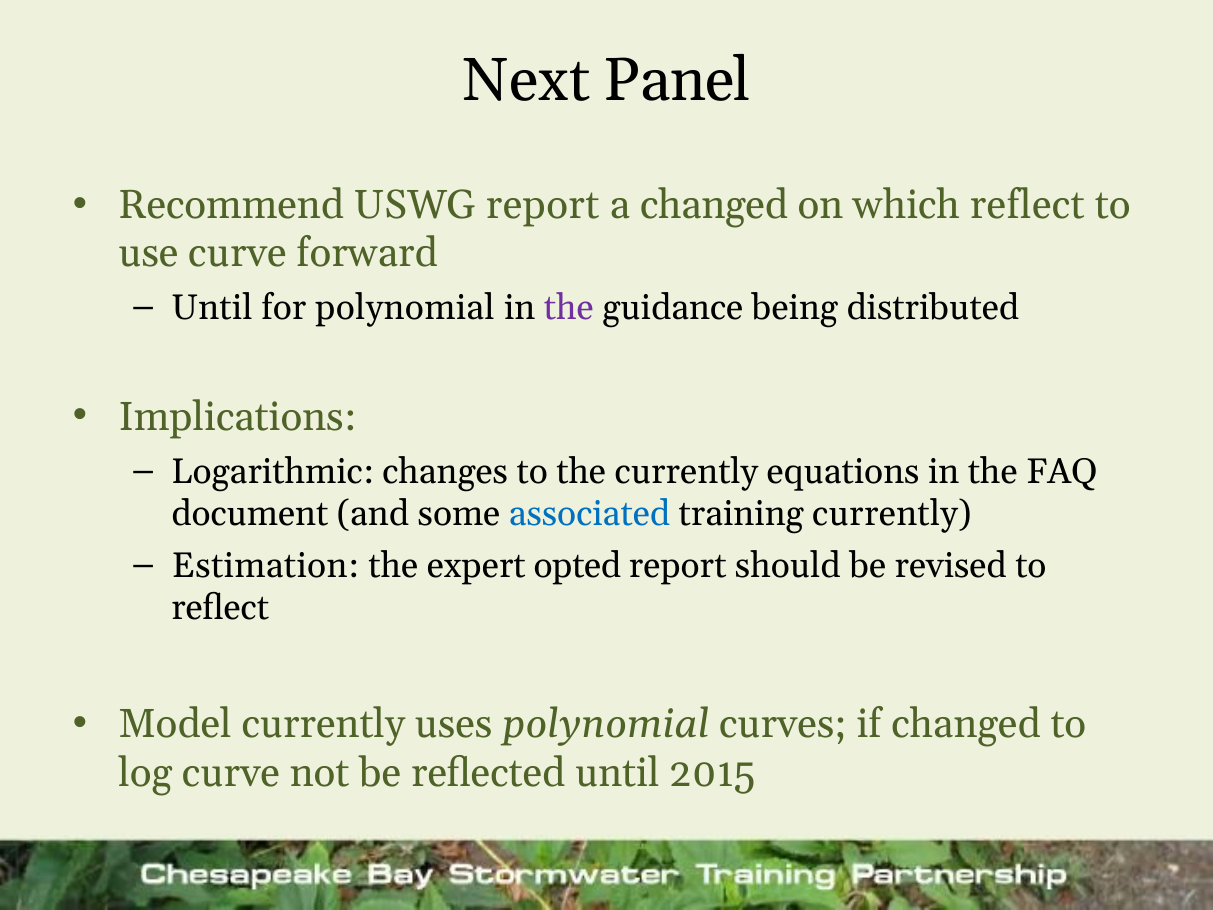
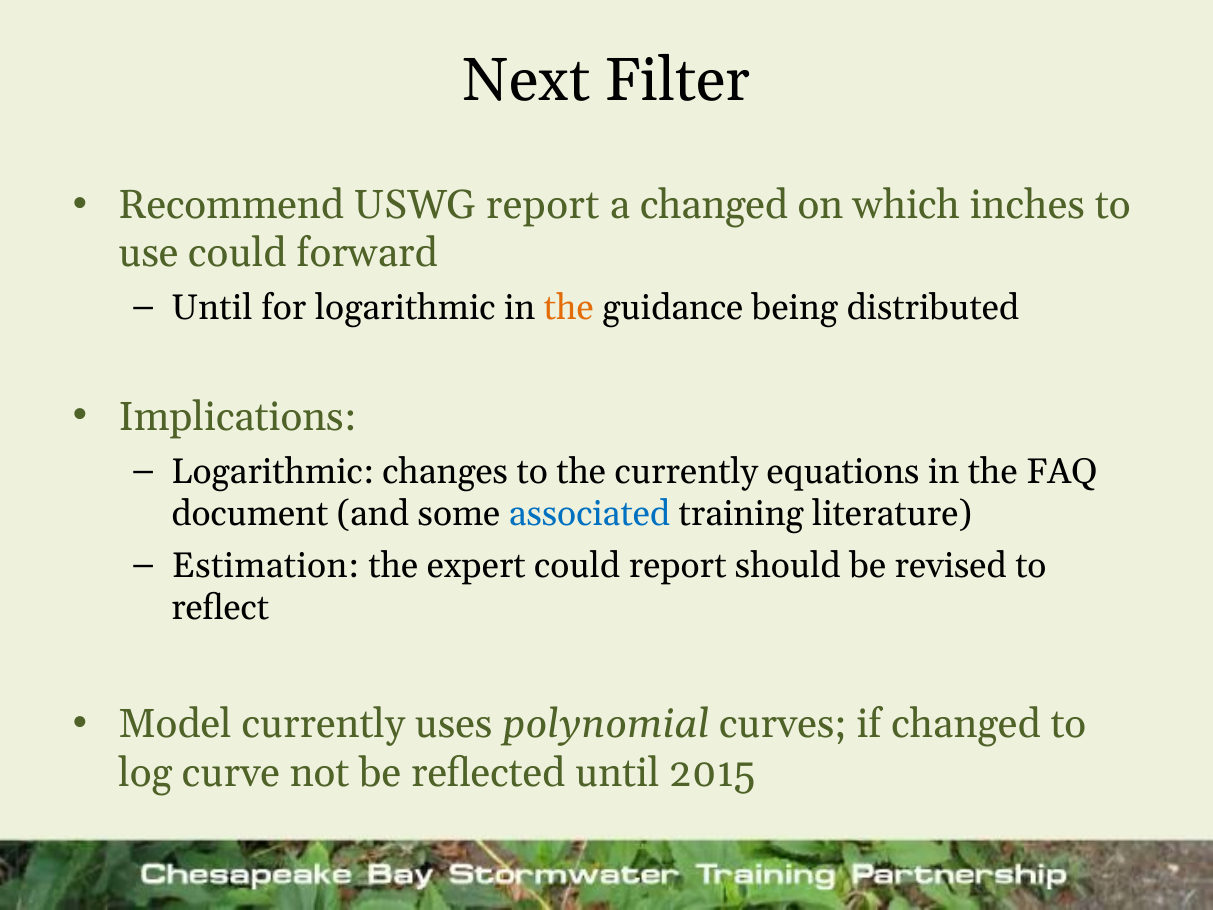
Panel: Panel -> Filter (677, 80)
which reflect: reflect -> inches (1027, 205)
use curve: curve -> could (237, 254)
for polynomial: polynomial -> logarithmic (405, 308)
the colour: purple -> orange (569, 308)
training currently: currently -> literature (892, 514)
expert opted: opted -> could (577, 566)
